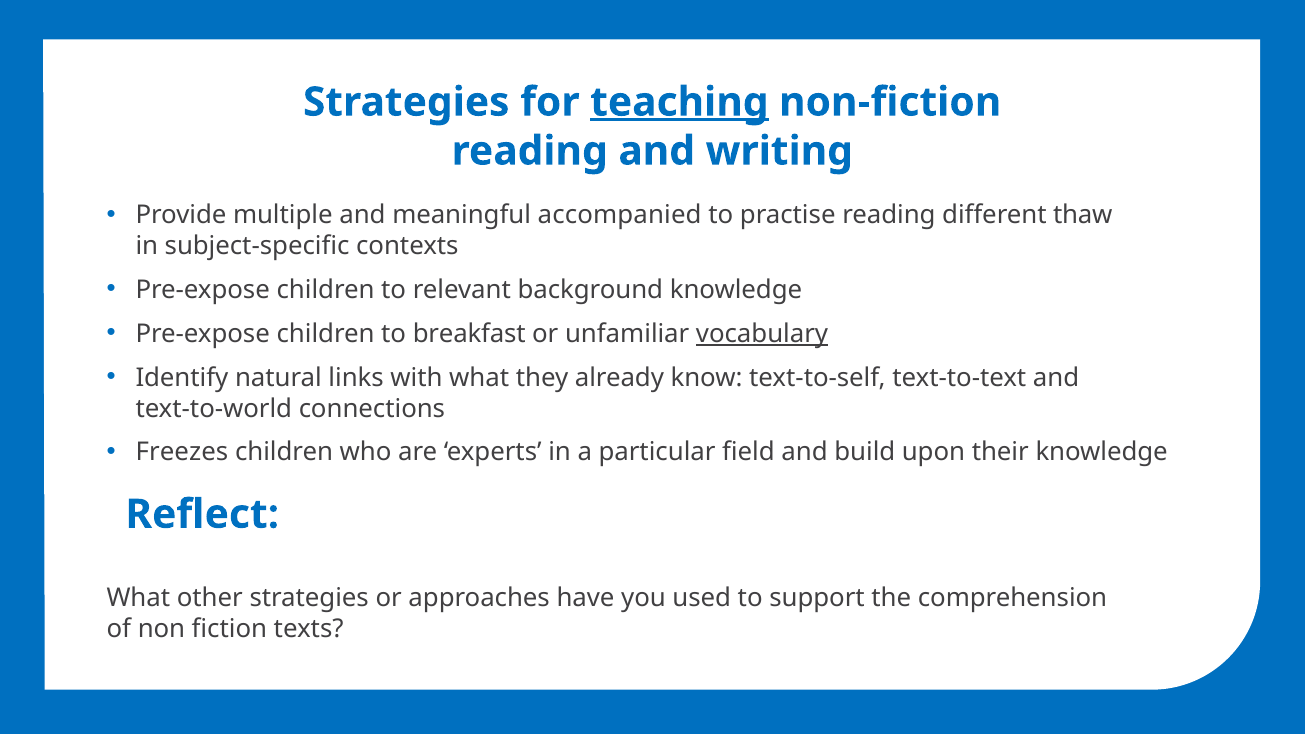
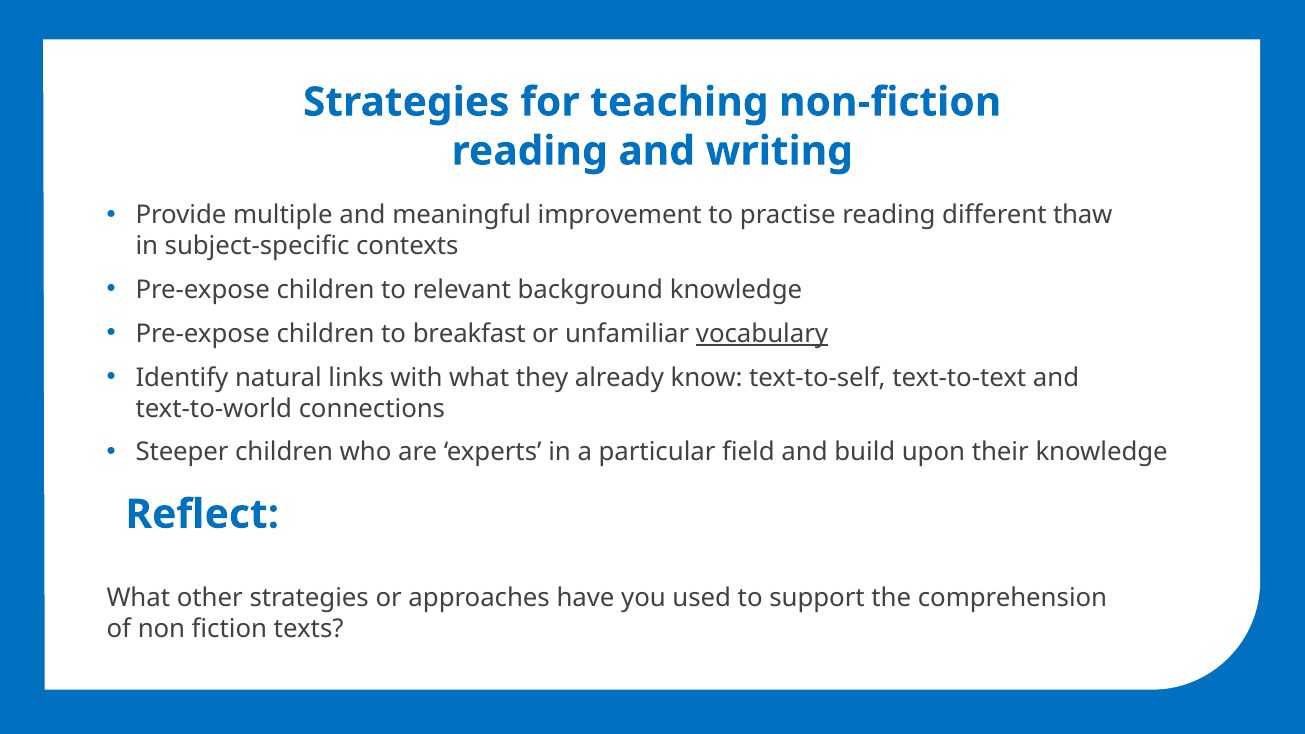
teaching underline: present -> none (679, 102)
accompanied: accompanied -> improvement (620, 215)
Freezes: Freezes -> Steeper (182, 452)
